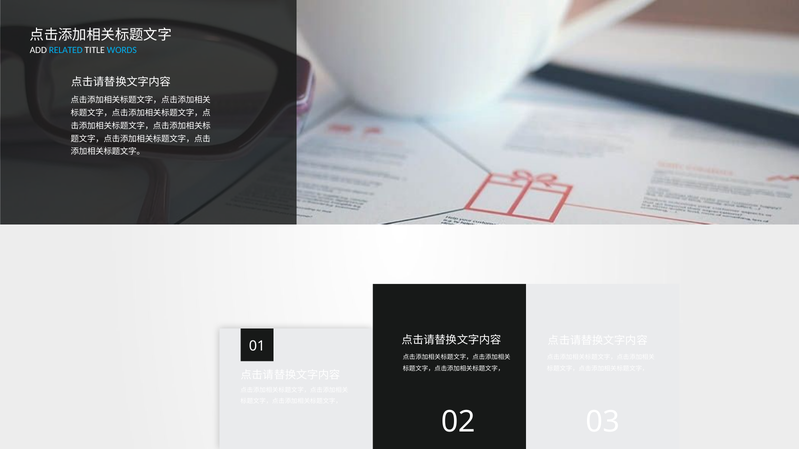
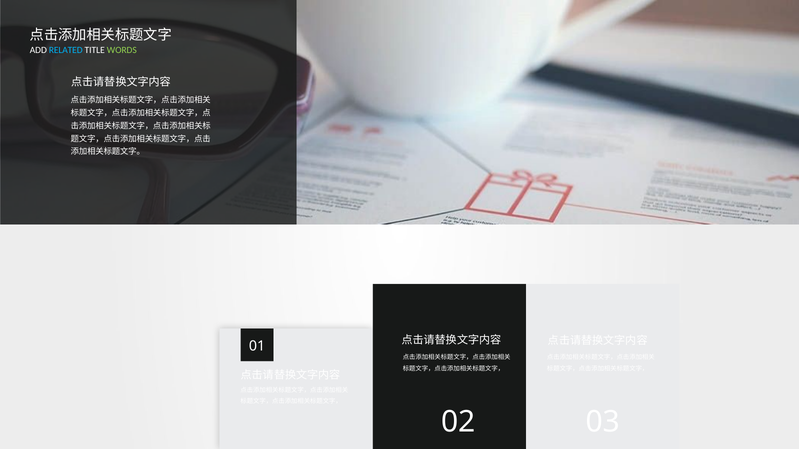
WORDS colour: light blue -> light green (122, 50)
